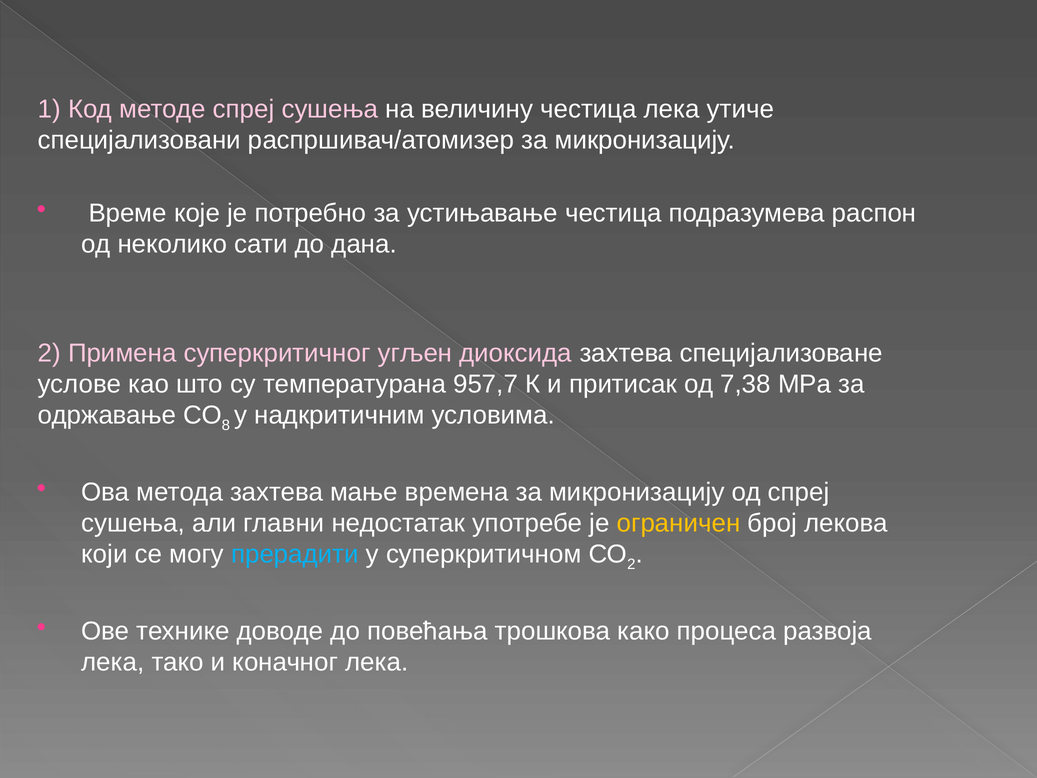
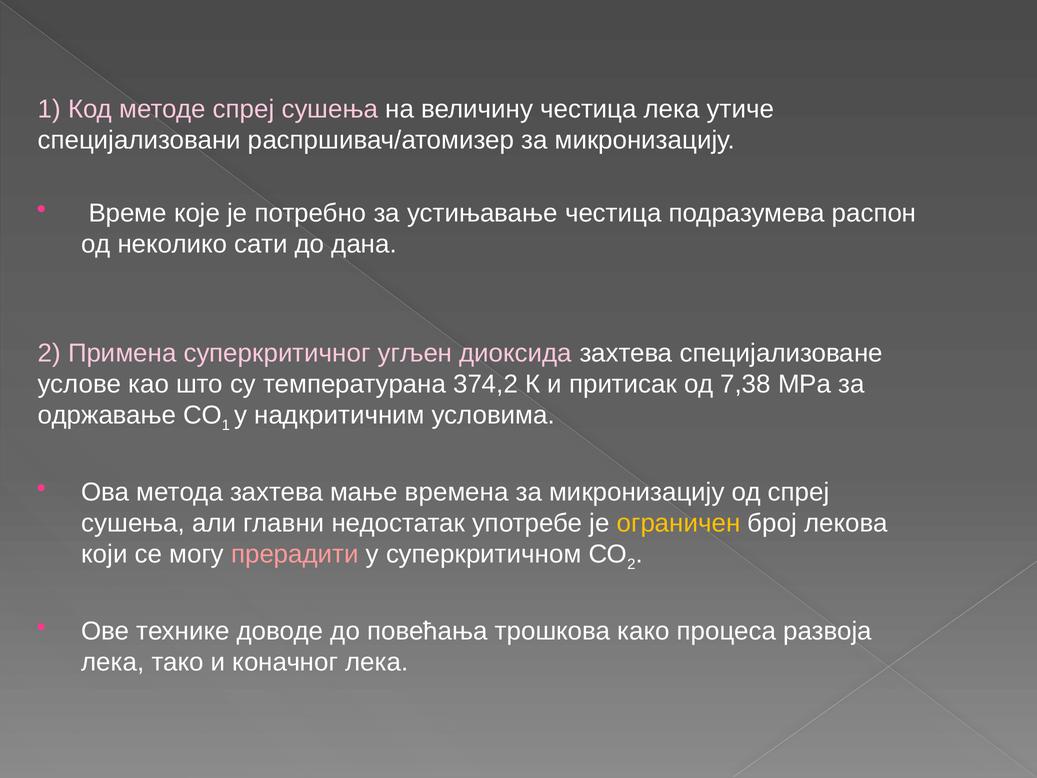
957,7: 957,7 -> 374,2 (486, 384)
8: 8 -> 1 (226, 425)
прерадити colour: light blue -> pink (295, 554)
